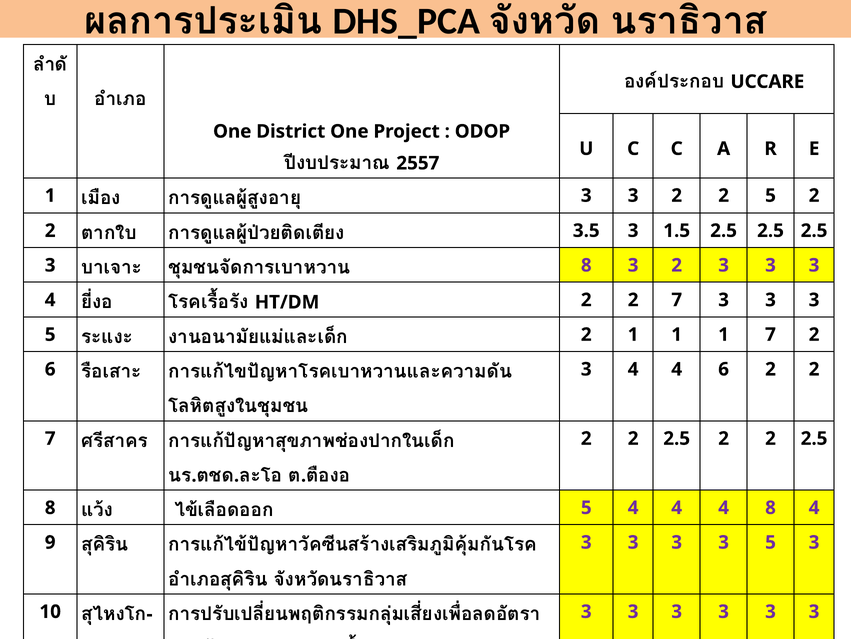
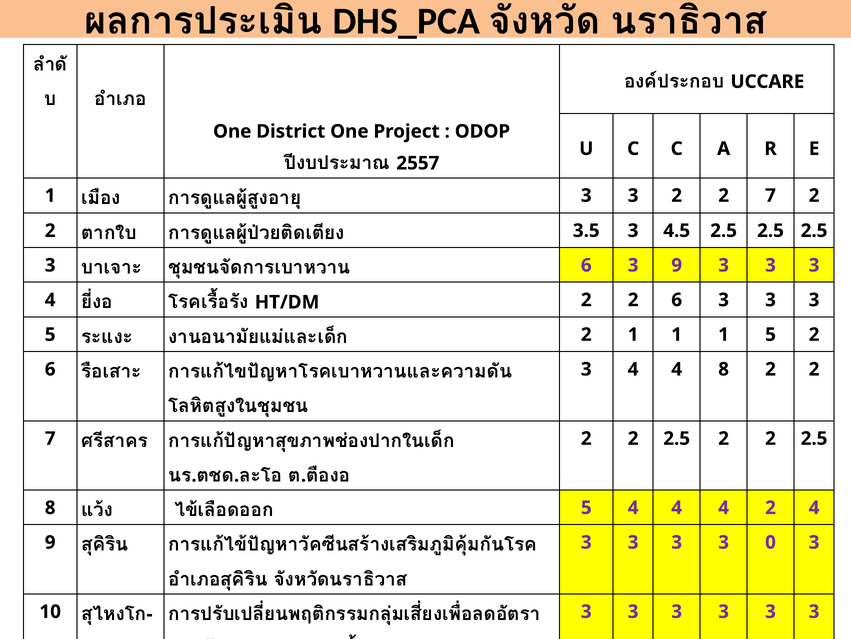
3 2 2 5: 5 -> 7 (771, 195)
1.5: 1.5 -> 4.5 (677, 230)
8: 8 -> 6 (586, 265)
2: 2 -> 9 (677, 265)
HT/DM 2 2 7: 7 -> 6 (677, 300)
1 7: 7 -> 5 (771, 334)
4 6: 6 -> 8 (724, 369)
4 8: 8 -> 2 (771, 507)
5: 5 -> 0 (771, 542)
